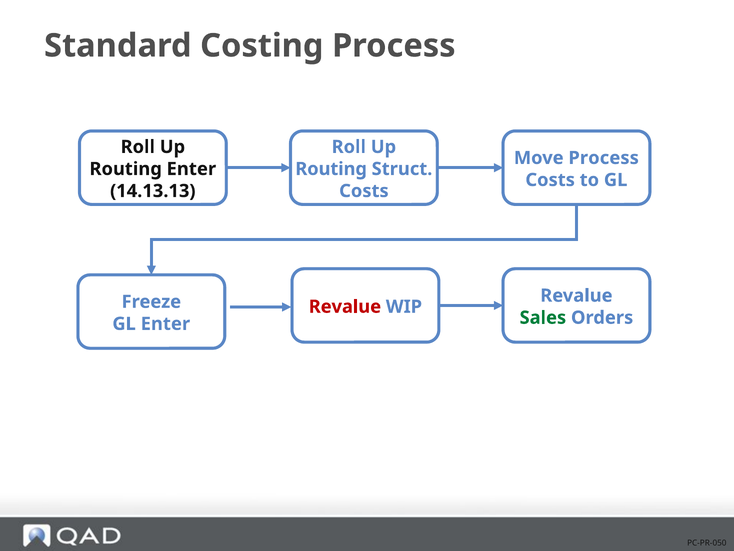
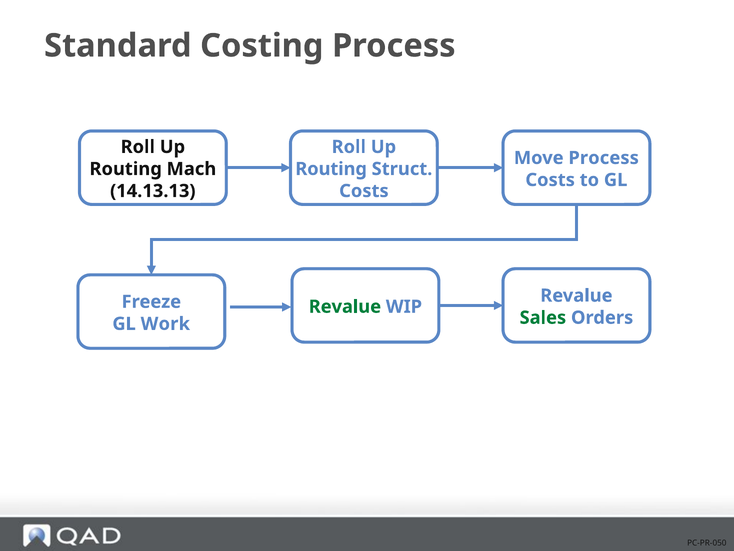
Routing Enter: Enter -> Mach (191, 169)
Revalue colour: red -> green (345, 306)
GL Enter: Enter -> Work (165, 324)
